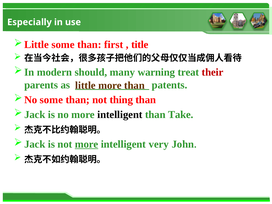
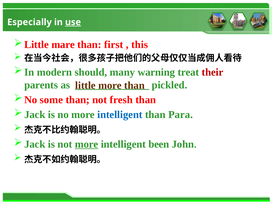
use underline: none -> present (73, 22)
some: some -> mare (63, 45)
title: title -> this (140, 45)
patents: patents -> pickled (170, 85)
thing: thing -> fresh (121, 100)
intelligent colour: black -> blue (120, 115)
Take: Take -> Para (181, 115)
very: very -> been (159, 144)
